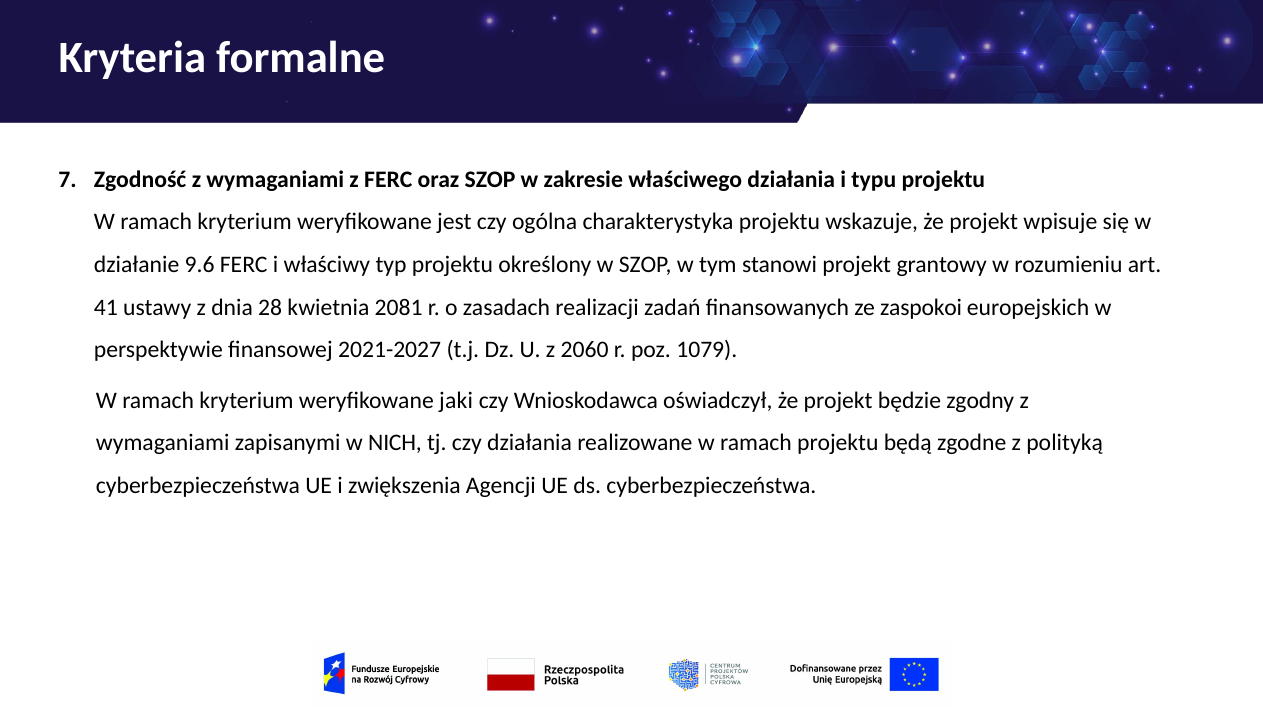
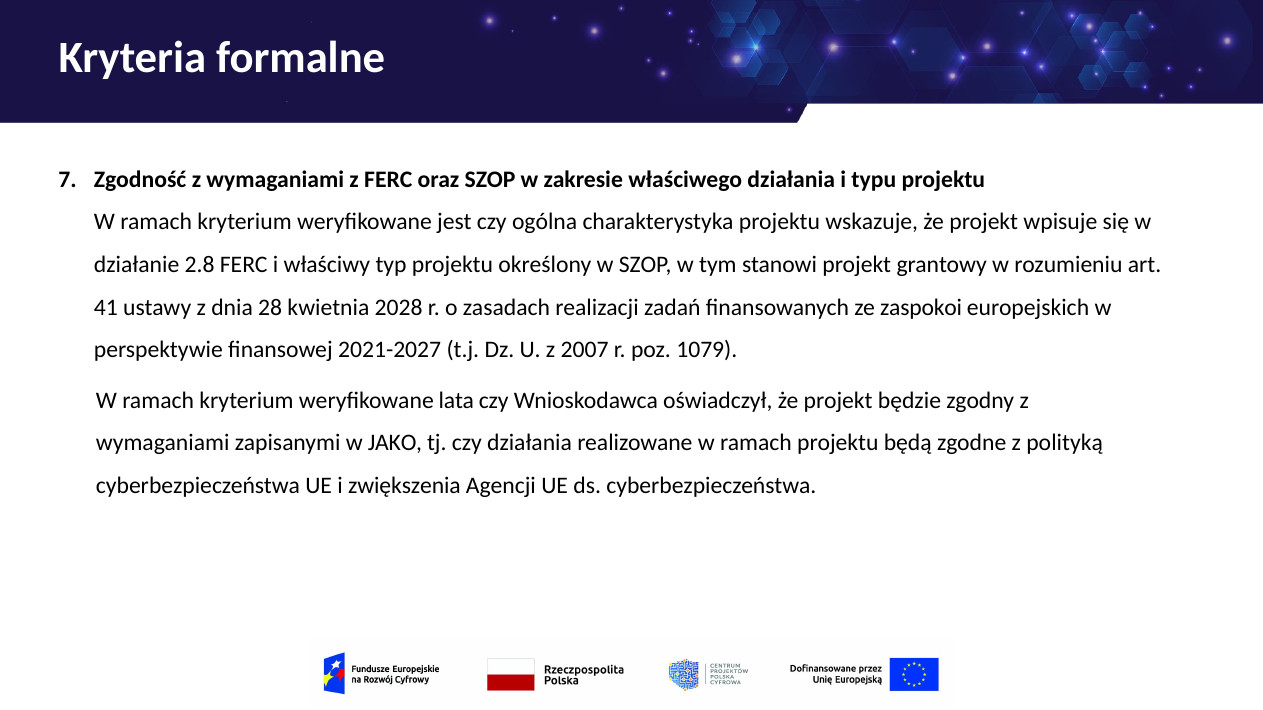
9.6: 9.6 -> 2.8 (200, 265)
2081: 2081 -> 2028 (399, 308)
2060: 2060 -> 2007 (585, 350)
jaki: jaki -> lata (456, 401)
NICH: NICH -> JAKO (395, 443)
